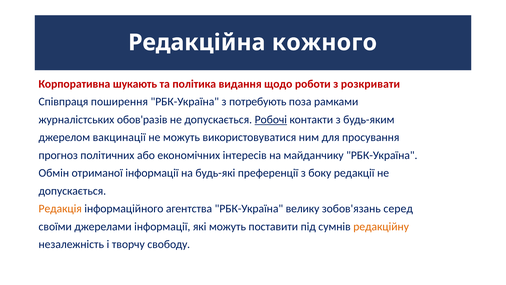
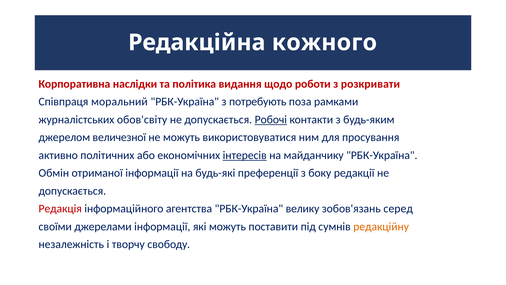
шукають: шукають -> наслідки (135, 84)
поширення: поширення -> моральний (119, 102)
обов'разів: обов'разів -> обов'світу (142, 119)
вакцинації: вакцинації -> величезної (119, 137)
прогноз: прогноз -> активно (58, 155)
інтересів underline: none -> present (245, 155)
Редакція colour: orange -> red (60, 208)
